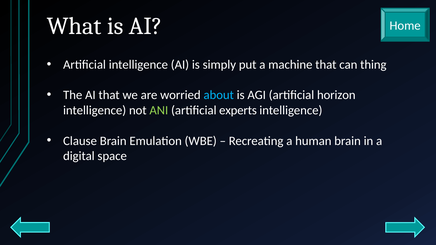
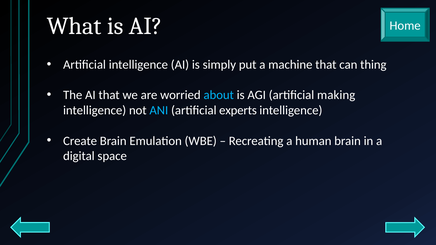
horizon: horizon -> making (336, 95)
ANI colour: light green -> light blue (159, 110)
Clause: Clause -> Create (80, 141)
